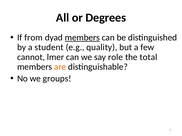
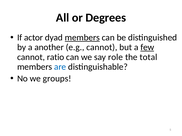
from: from -> actor (34, 38)
student: student -> another (49, 47)
e.g quality: quality -> cannot (102, 47)
few underline: none -> present (147, 47)
lmer: lmer -> ratio (56, 57)
are colour: orange -> blue (60, 67)
